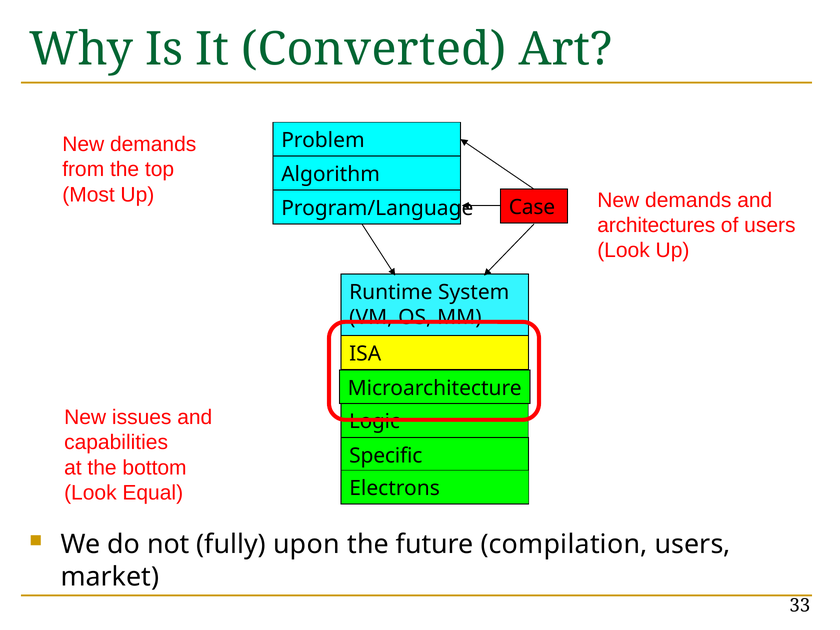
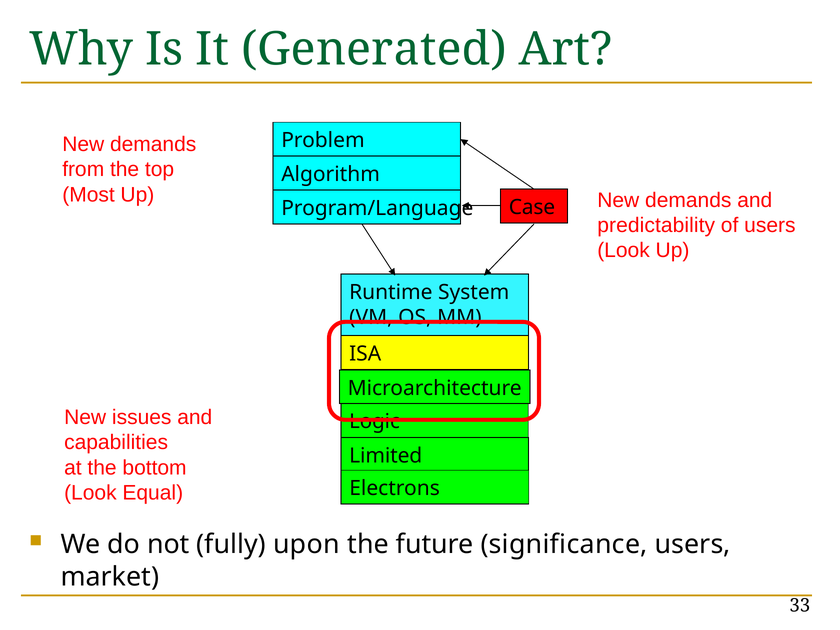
Converted: Converted -> Generated (374, 49)
architectures: architectures -> predictability (656, 225)
Specific: Specific -> Limited (386, 456)
compilation: compilation -> significance (564, 544)
